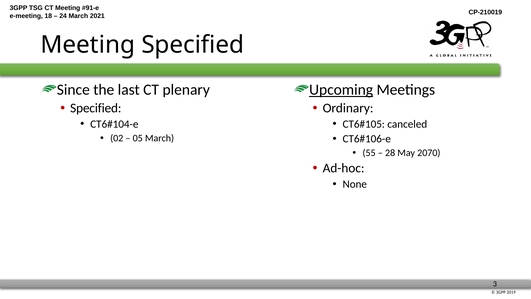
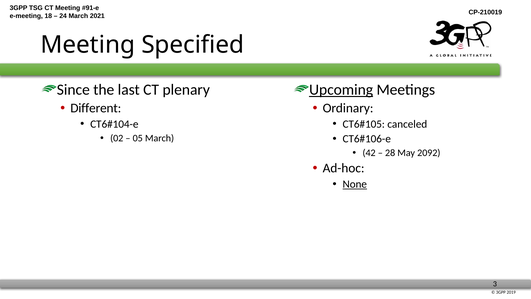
Specified: Specified -> Different (96, 108)
55: 55 -> 42 (369, 153)
2070: 2070 -> 2092 (429, 153)
None underline: none -> present (355, 184)
